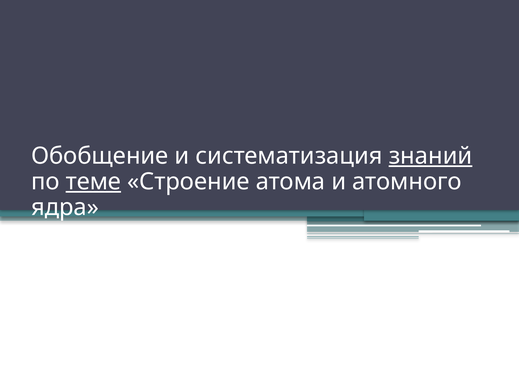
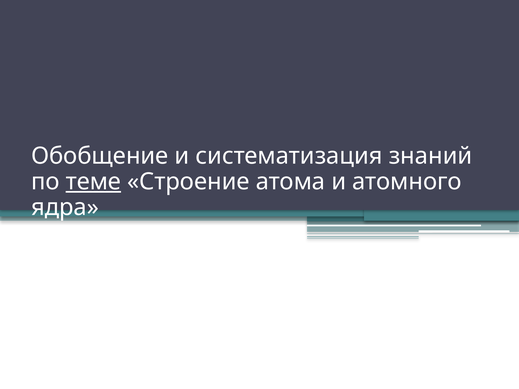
знаний underline: present -> none (430, 156)
